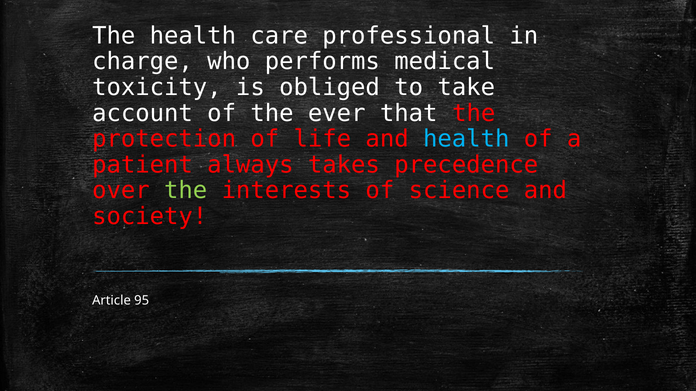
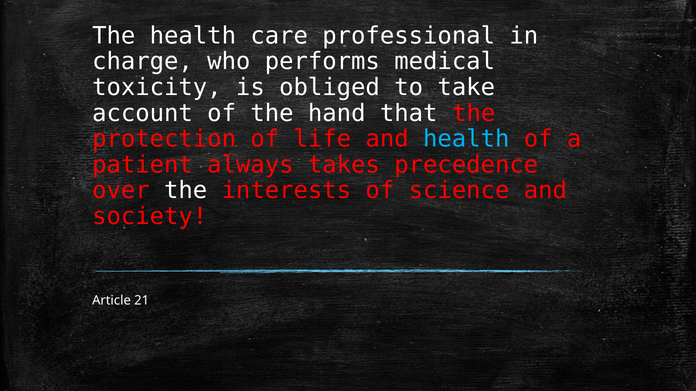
ever: ever -> hand (337, 113)
the colour: light green -> white (186, 191)
95: 95 -> 21 (142, 301)
